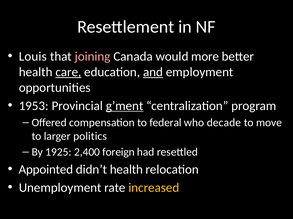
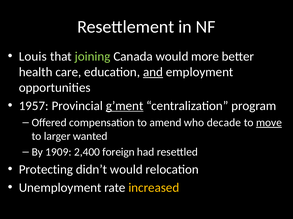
joining colour: pink -> light green (93, 57)
care underline: present -> none (68, 72)
1953: 1953 -> 1957 (34, 106)
federal: federal -> amend (165, 123)
move underline: none -> present (269, 123)
politics: politics -> wanted (90, 137)
1925: 1925 -> 1909 (58, 153)
Appointed: Appointed -> Protecting (46, 170)
didn’t health: health -> would (126, 170)
